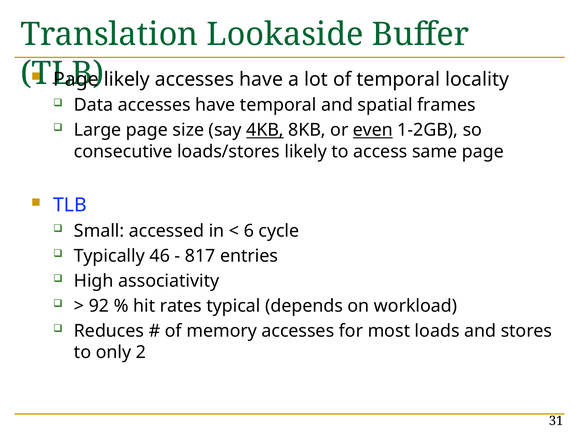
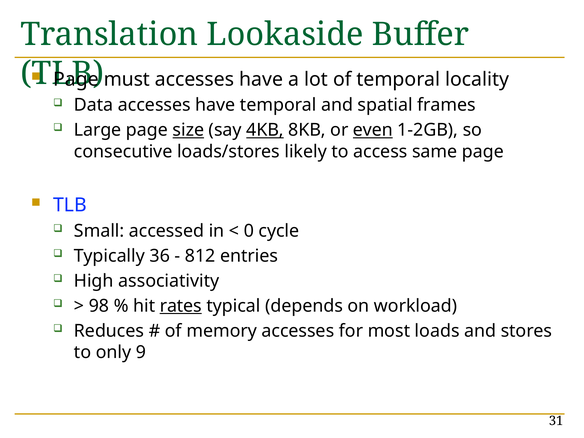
likely: likely -> must (127, 79)
size underline: none -> present (188, 130)
6: 6 -> 0 (249, 231)
46: 46 -> 36 (160, 256)
817: 817 -> 812 (200, 256)
92: 92 -> 98 (99, 306)
rates underline: none -> present (181, 306)
2: 2 -> 9 (141, 352)
